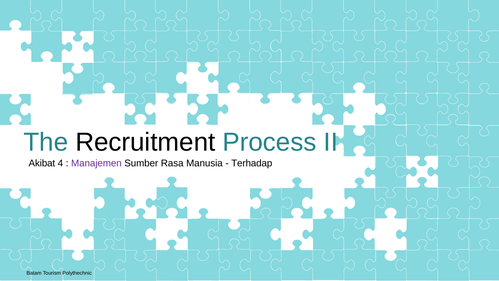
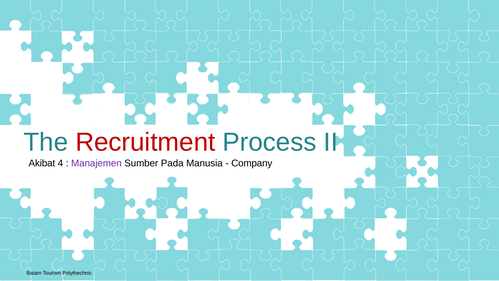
Recruitment colour: black -> red (145, 142)
Rasa: Rasa -> Pada (172, 163)
Terhadap: Terhadap -> Company (252, 163)
